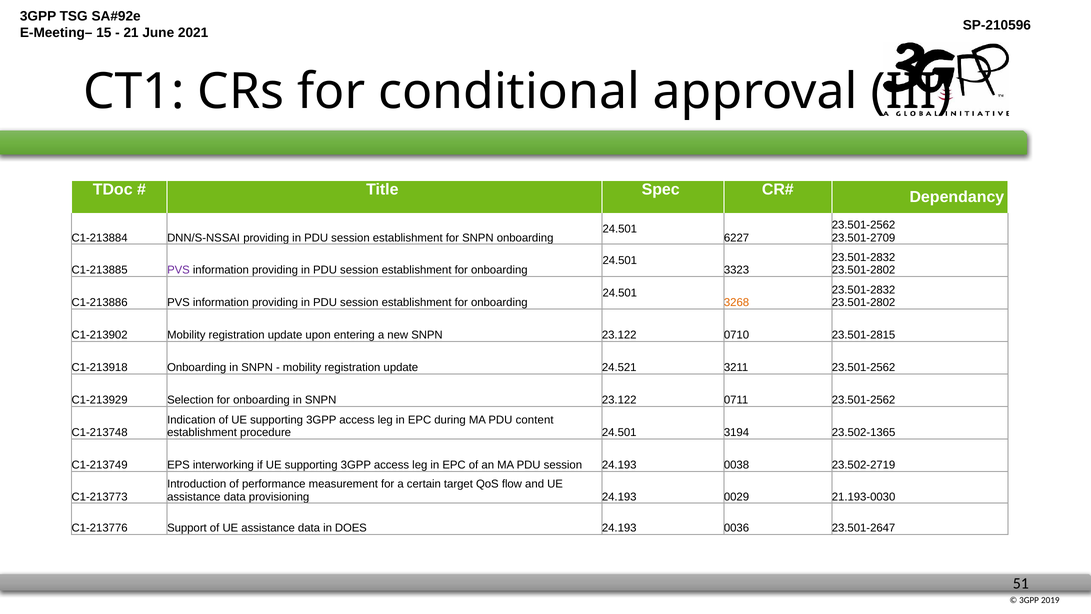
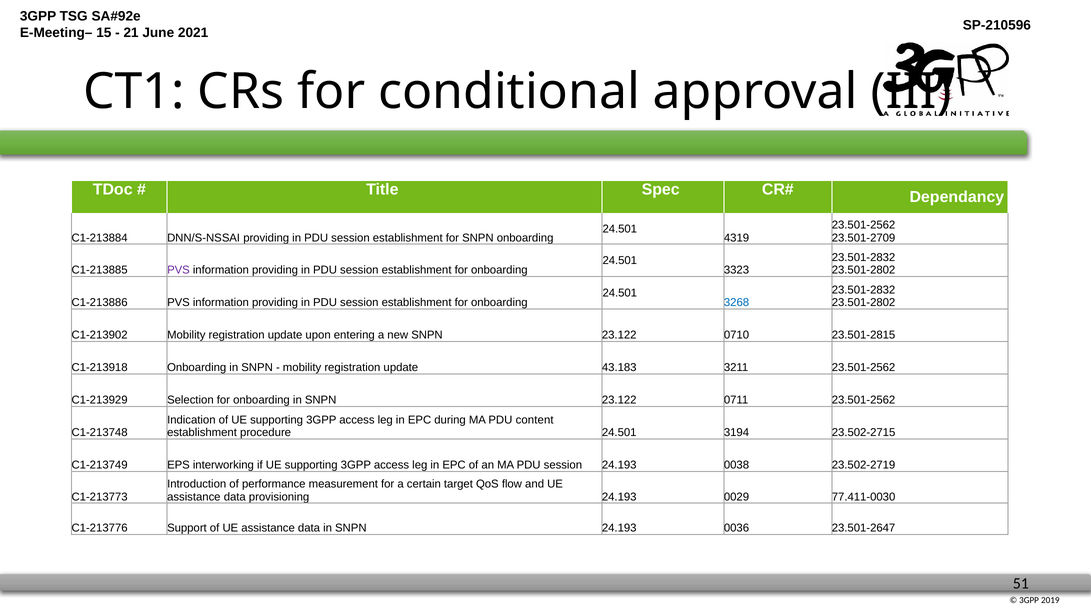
6227: 6227 -> 4319 (737, 238)
3268 colour: orange -> blue (737, 303)
24.521: 24.521 -> 43.183 (619, 368)
23.502-1365: 23.502-1365 -> 23.502-2715 (864, 432)
21.193-0030: 21.193-0030 -> 77.411-0030 (864, 497)
data in DOES: DOES -> SNPN (351, 528)
